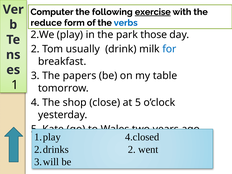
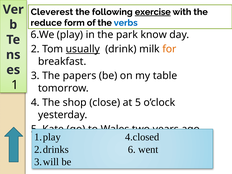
Computer: Computer -> Cleverest (52, 12)
2.We: 2.We -> 6.We (43, 35)
those: those -> know (154, 35)
usually underline: none -> present (83, 49)
for colour: blue -> orange (169, 49)
2: 2 -> 6 (132, 149)
